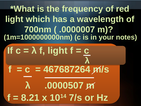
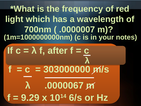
f light: light -> after (58, 50)
467687264: 467687264 -> 303000000 (67, 69)
.0000507: .0000507 -> .0000067 (64, 85)
8.21: 8.21 -> 9.29 (30, 97)
7/s: 7/s -> 6/s (75, 97)
